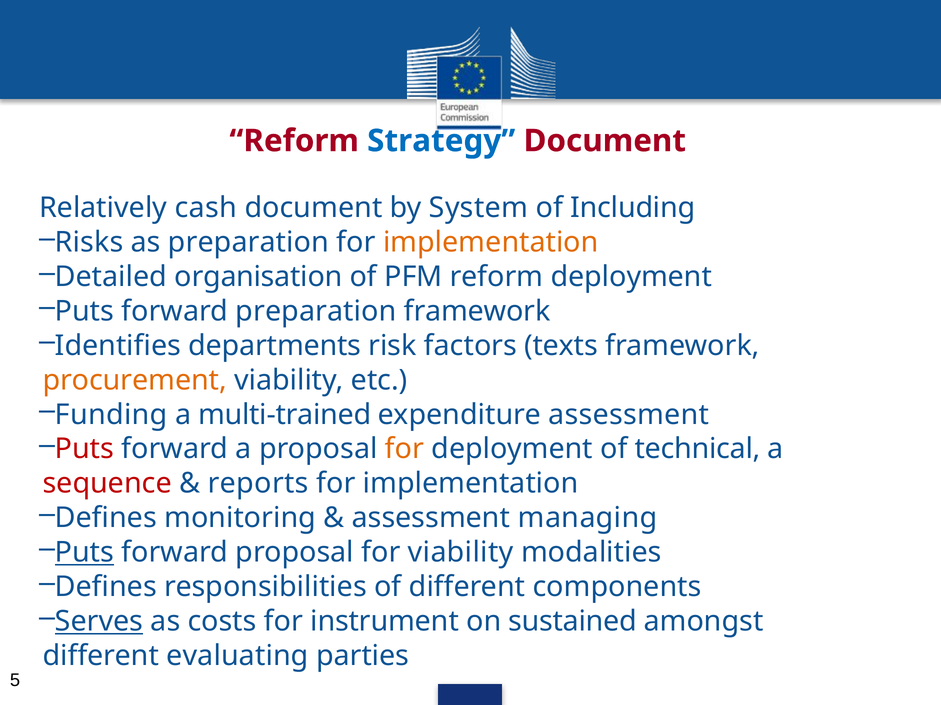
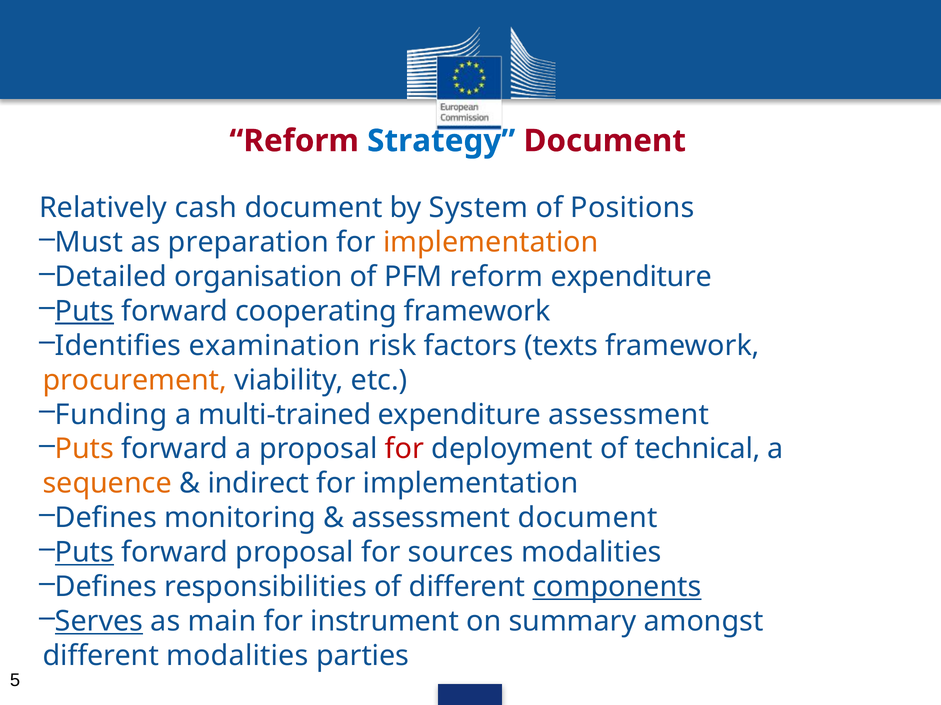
Including: Including -> Positions (633, 208)
Risks: Risks -> Must (89, 243)
reform deployment: deployment -> expenditure (631, 277)
Puts underline: none -> present (84, 312)
forward preparation: preparation -> cooperating (316, 312)
departments: departments -> examination (275, 346)
Puts colour: red -> orange (84, 449)
for colour: orange -> red (404, 449)
sequence colour: red -> orange (107, 484)
reports: reports -> indirect (258, 484)
assessment managing: managing -> document (588, 518)
for viability: viability -> sources (461, 553)
components underline: none -> present (617, 587)
costs: costs -> main (222, 622)
sustained: sustained -> summary (573, 622)
different evaluating: evaluating -> modalities (237, 656)
